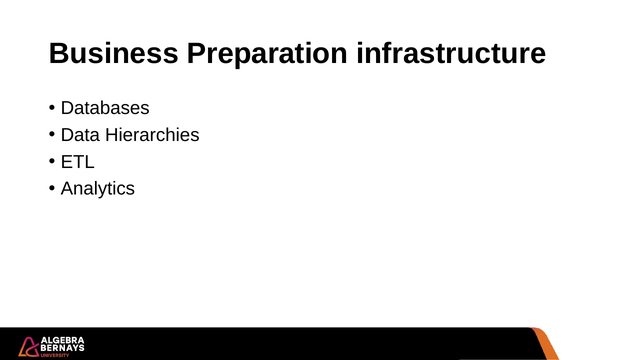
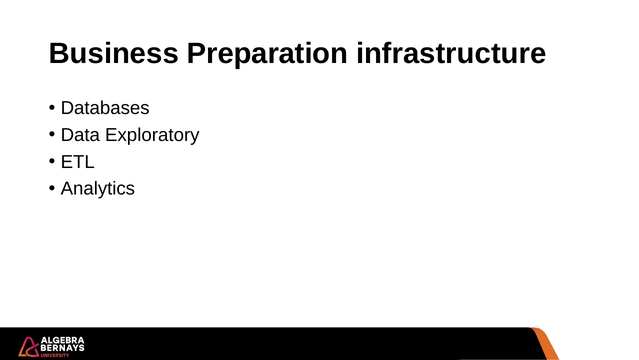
Hierarchies: Hierarchies -> Exploratory (152, 135)
